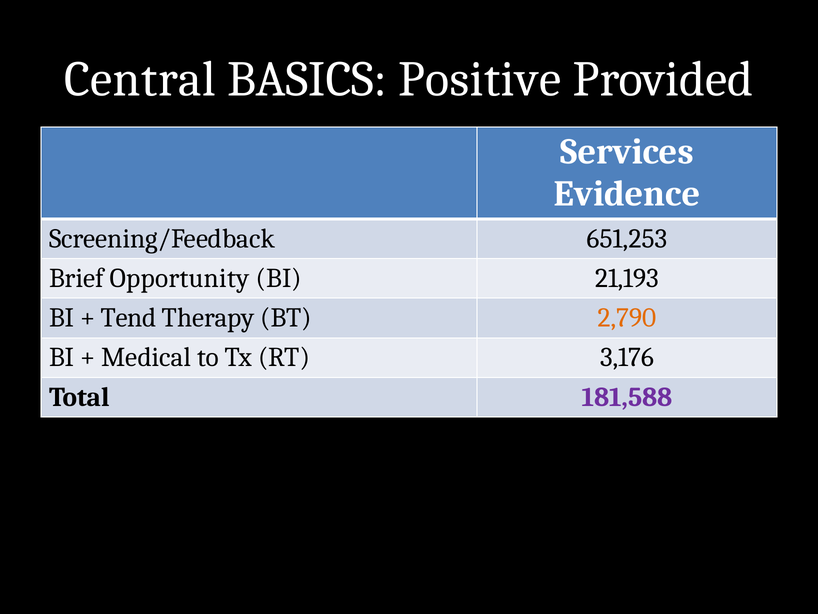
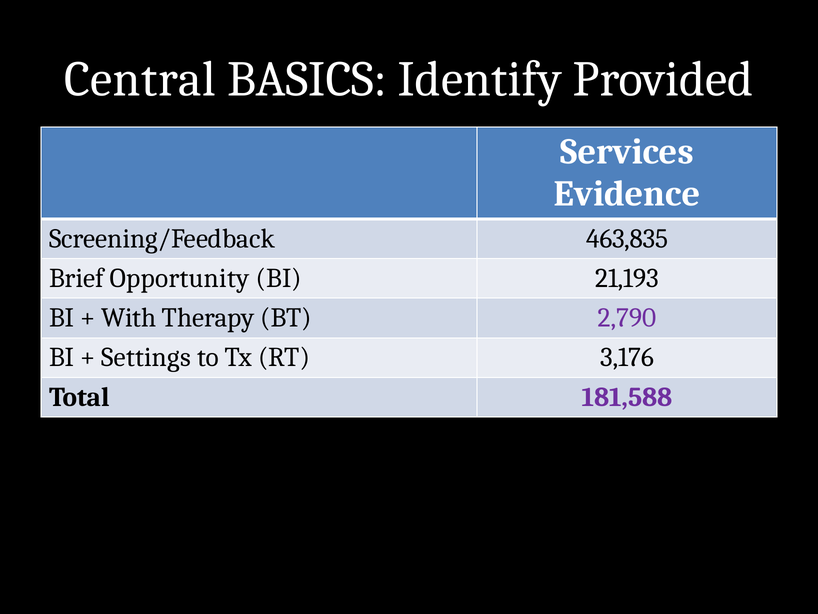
Positive: Positive -> Identify (480, 79)
651,253: 651,253 -> 463,835 (627, 238)
Tend: Tend -> With (129, 318)
2,790 colour: orange -> purple (627, 318)
Medical: Medical -> Settings (146, 357)
